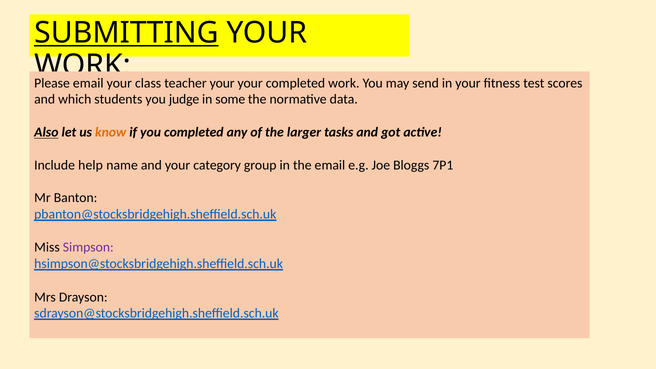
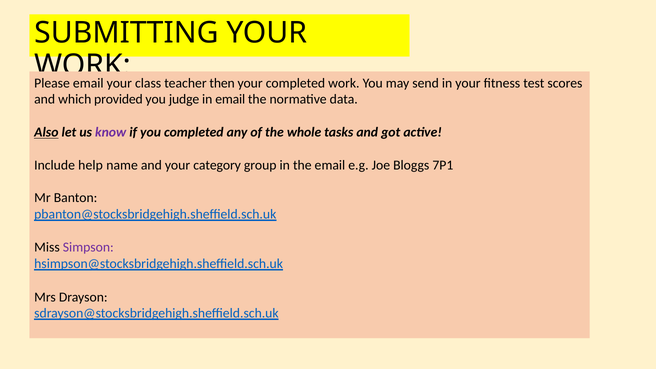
SUBMITTING underline: present -> none (126, 33)
teacher your: your -> then (222, 83)
students: students -> provided (118, 99)
in some: some -> email (230, 99)
know colour: orange -> purple (111, 132)
larger: larger -> whole (304, 132)
